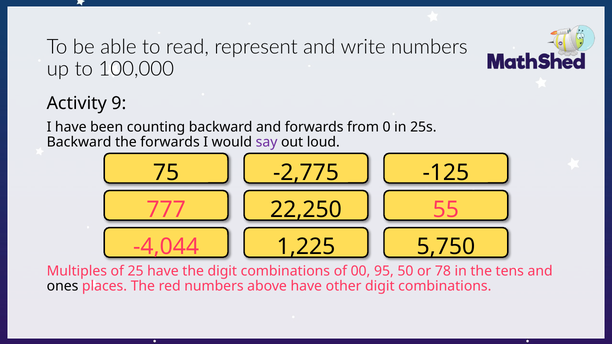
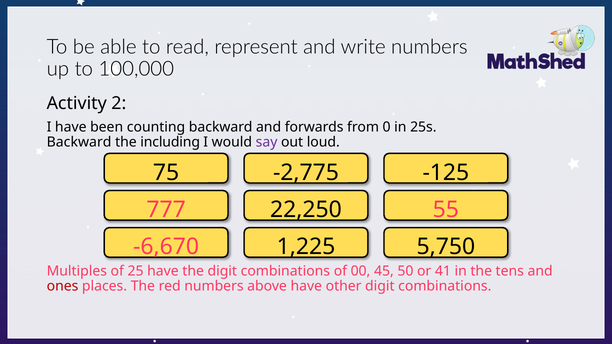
9: 9 -> 2 (119, 103)
the forwards: forwards -> including (170, 142)
-4,044: -4,044 -> -6,670 (166, 247)
95: 95 -> 45 (384, 271)
78: 78 -> 41 (443, 271)
ones colour: black -> red (63, 286)
